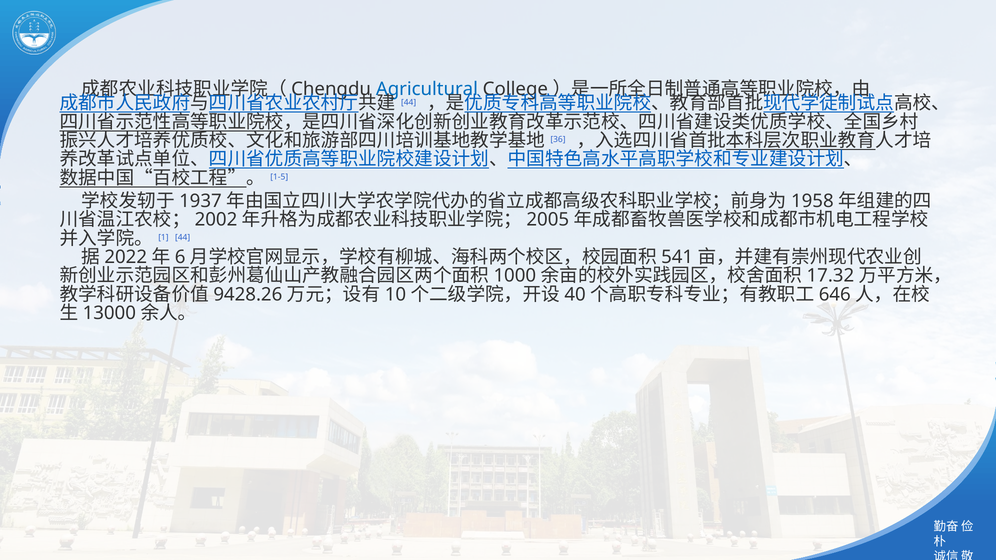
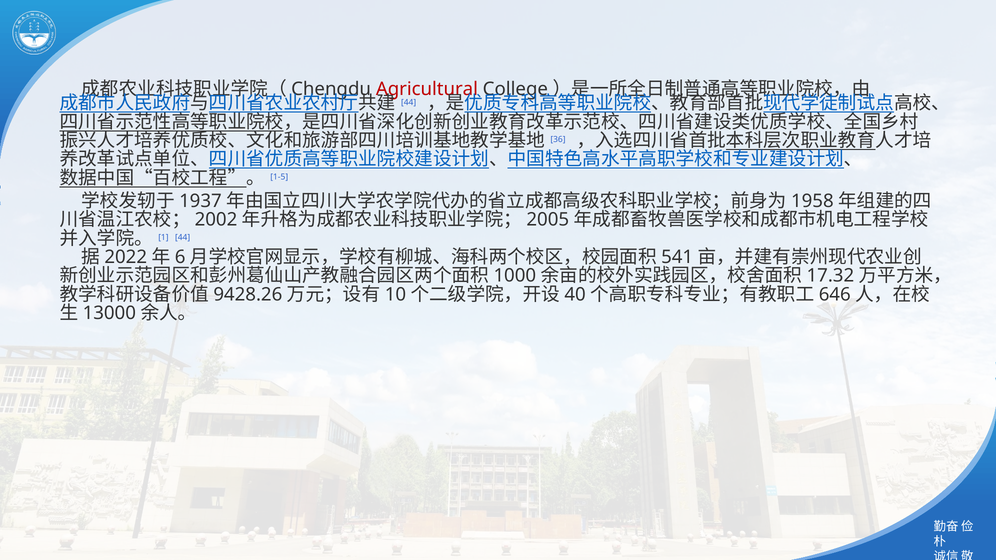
Agricultural colour: blue -> red (427, 89)
